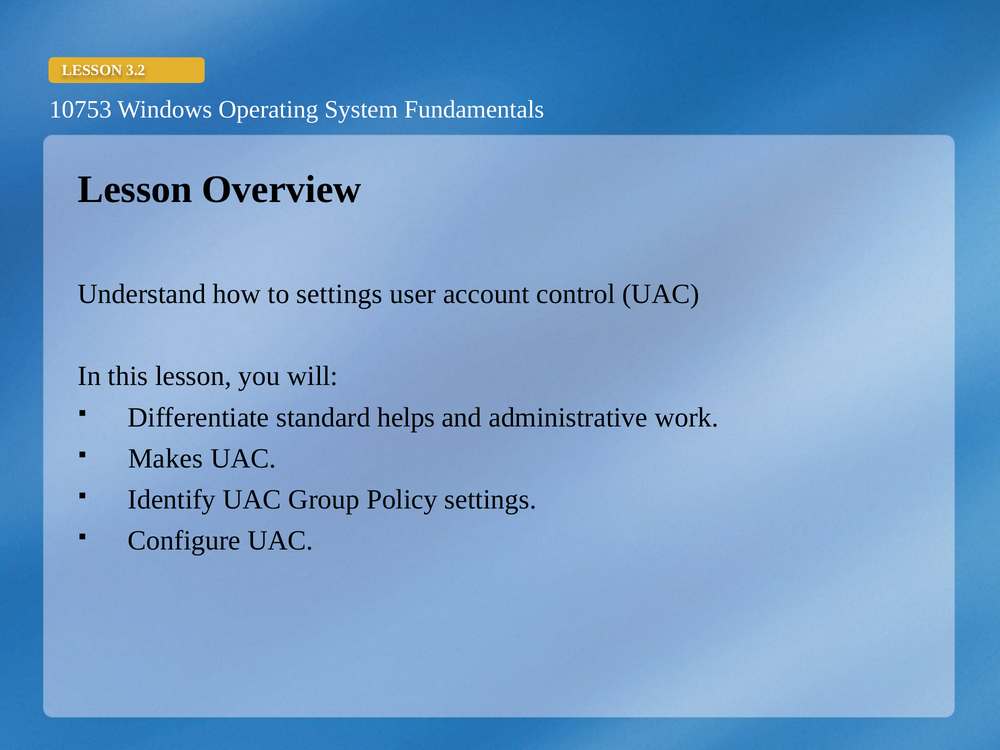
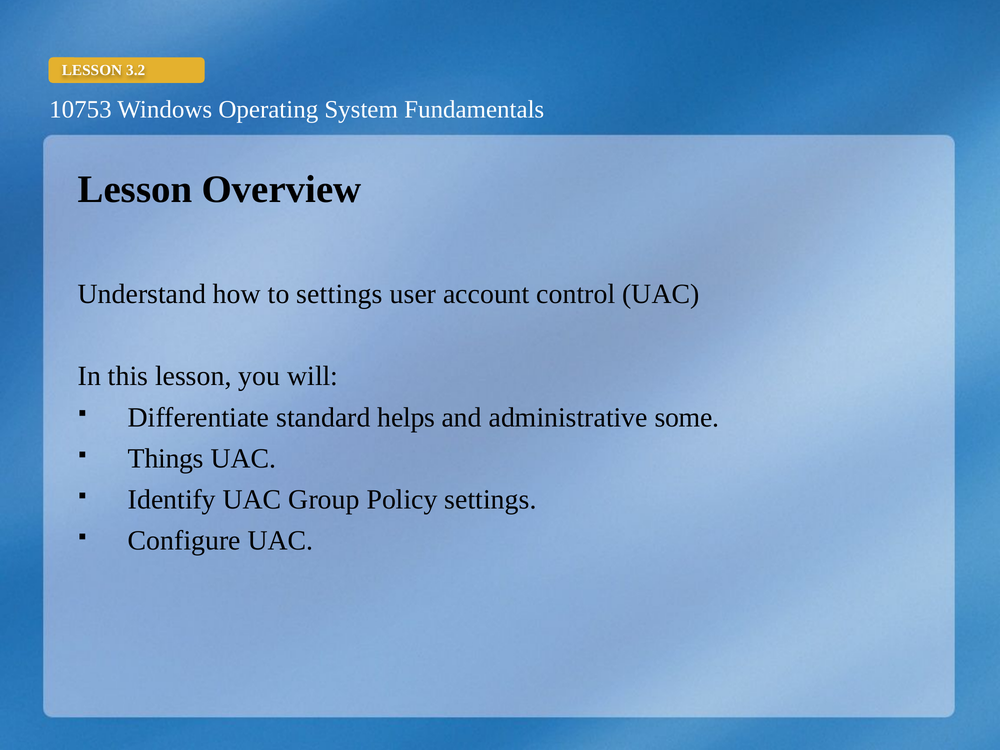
work: work -> some (687, 417)
Makes: Makes -> Things (166, 459)
